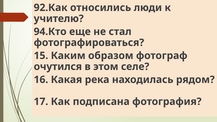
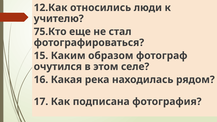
92.Как: 92.Как -> 12.Как (51, 8)
94.Кто: 94.Кто -> 75.Кто (50, 32)
